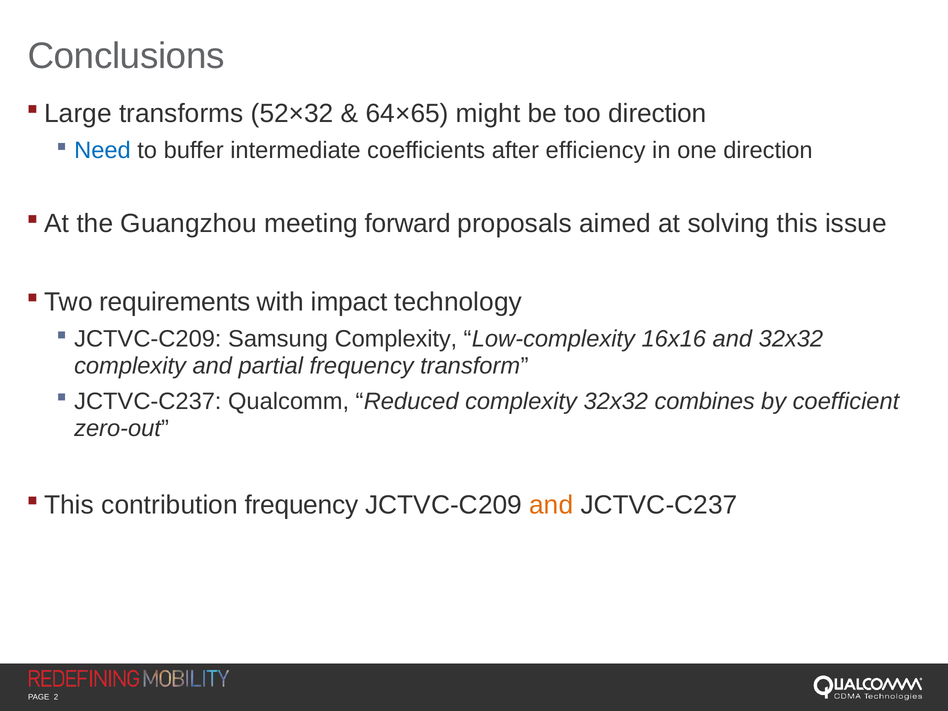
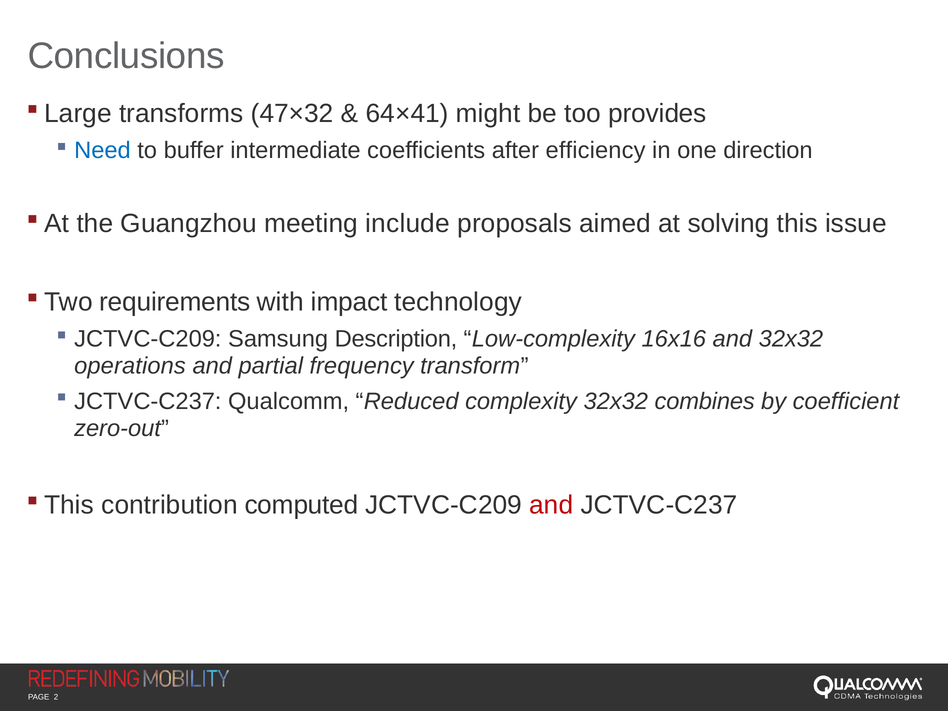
52×32: 52×32 -> 47×32 (292, 114)
64×65: 64×65 -> 64×41 (407, 114)
too direction: direction -> provides (657, 114)
forward: forward -> include (408, 224)
Samsung Complexity: Complexity -> Description (396, 339)
complexity: complexity -> operations (130, 366)
contribution frequency: frequency -> computed (302, 505)
and colour: orange -> red (551, 505)
